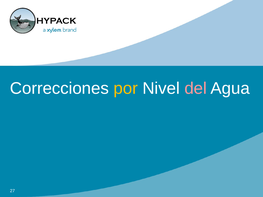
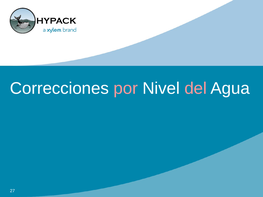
por colour: yellow -> pink (126, 88)
